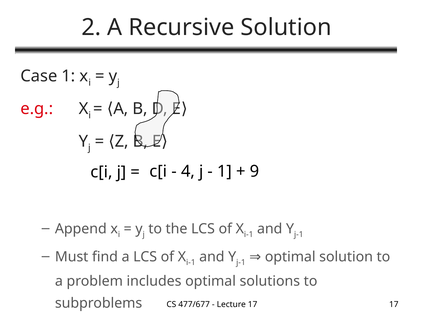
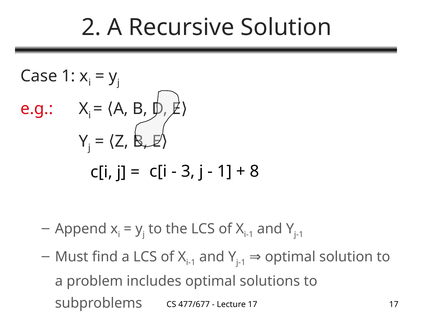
4: 4 -> 3 (188, 172)
9: 9 -> 8 (255, 172)
